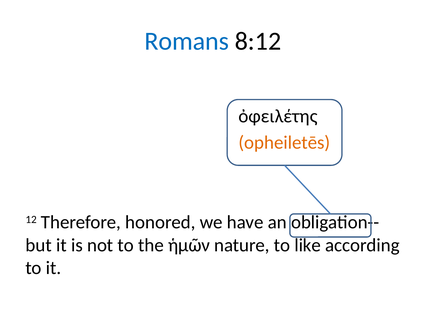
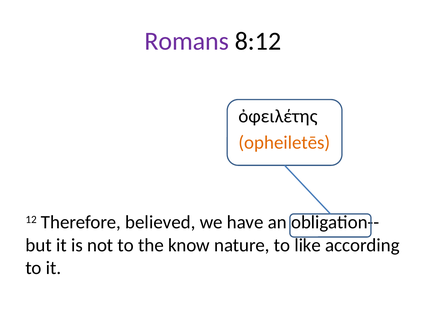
Romans colour: blue -> purple (187, 41)
honored: honored -> believed (160, 222)
ἡμῶν: ἡμῶν -> know (189, 245)
